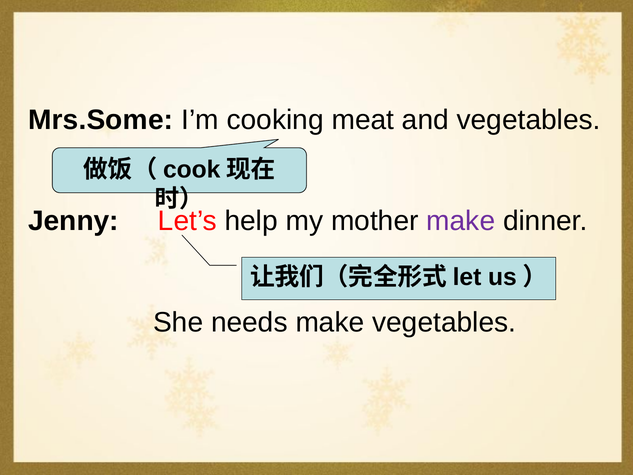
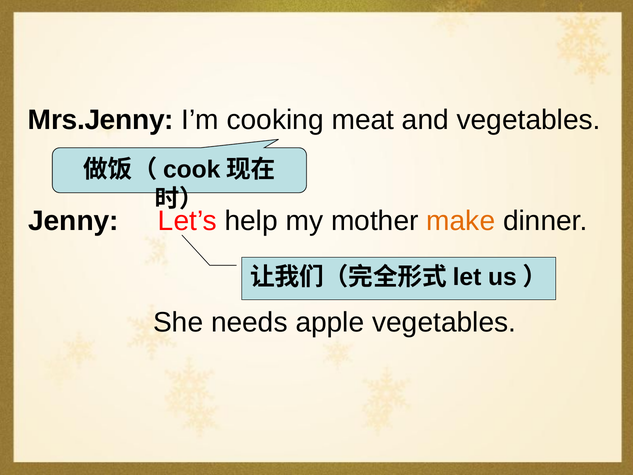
Mrs.Some: Mrs.Some -> Mrs.Jenny (101, 120)
make colour: purple -> orange (461, 221)
needs make: make -> apple (330, 322)
